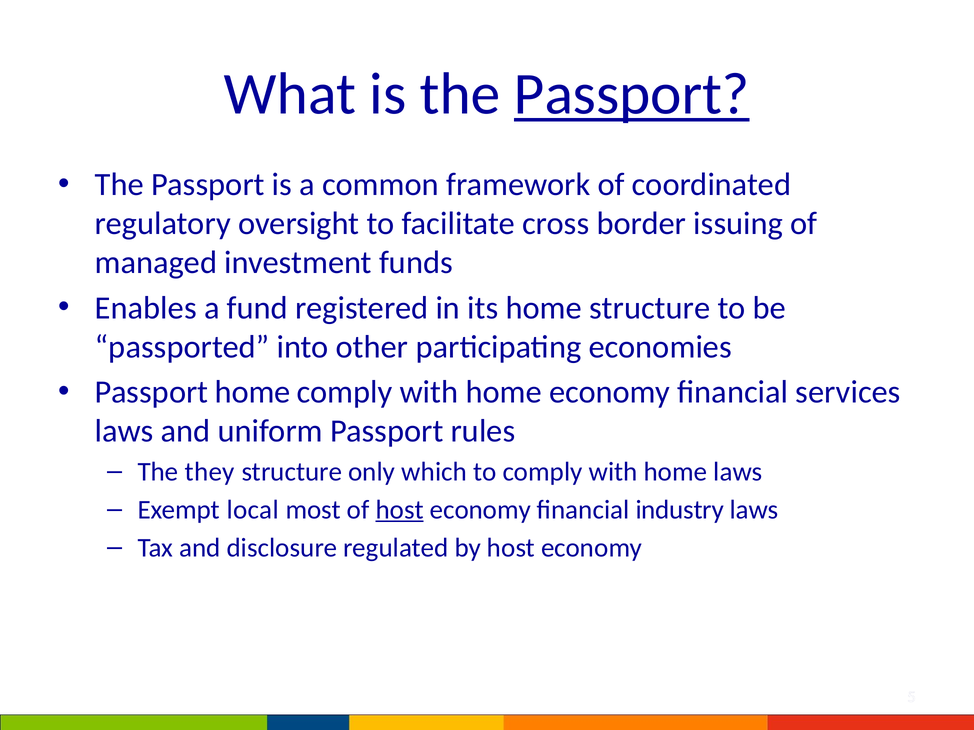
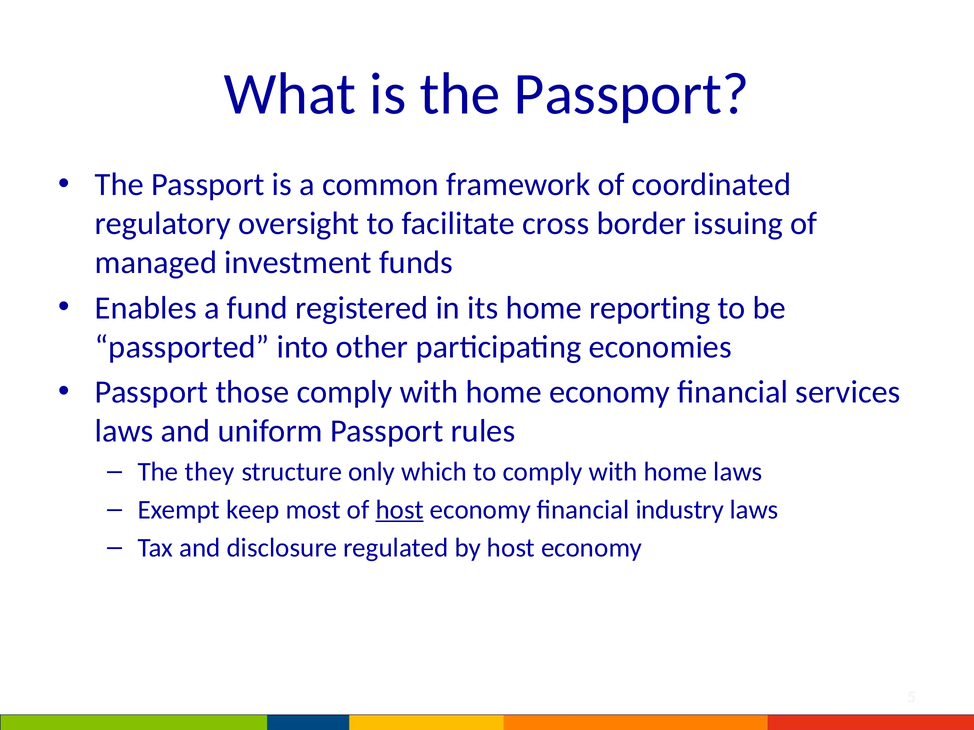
Passport underline: present -> none (632, 94)
home structure: structure -> reporting (650, 308)
Passport home: home -> those (252, 393)
local: local -> keep (253, 510)
